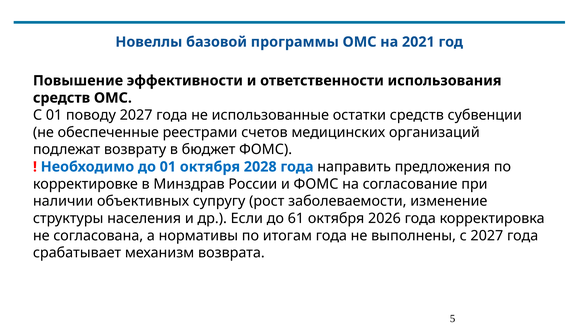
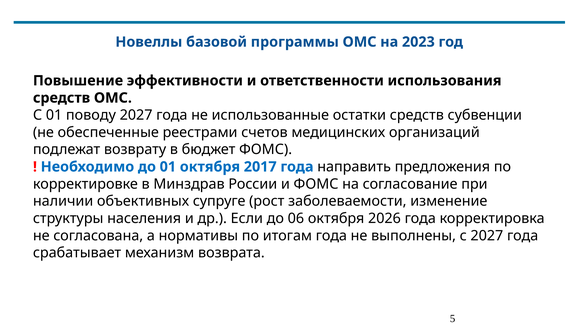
2021: 2021 -> 2023 (418, 42)
2028: 2028 -> 2017 (260, 167)
супругу: супругу -> супруге (219, 201)
61: 61 -> 06 (296, 218)
